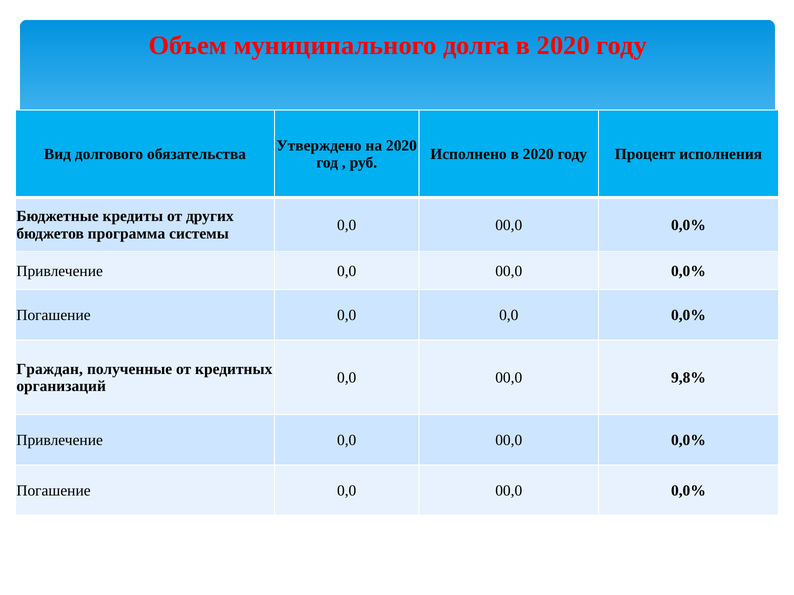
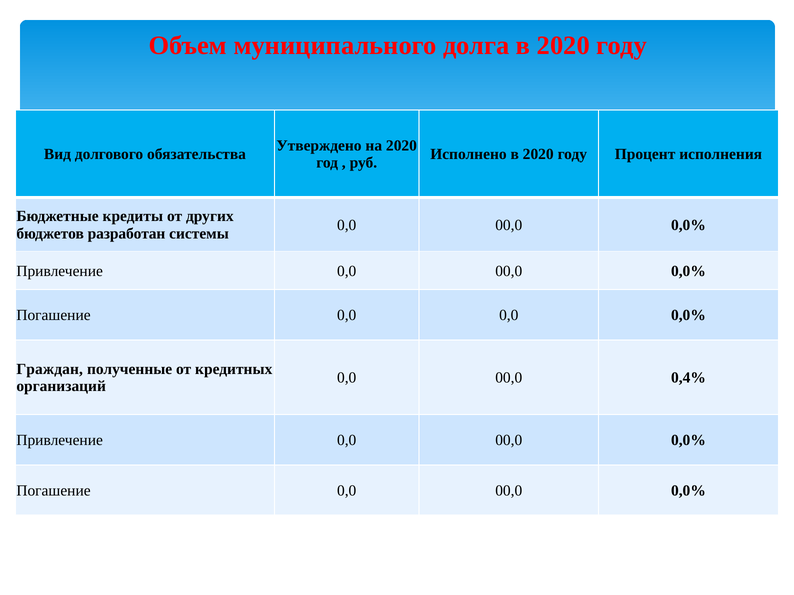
программа: программа -> разработан (127, 234)
9,8%: 9,8% -> 0,4% (688, 378)
